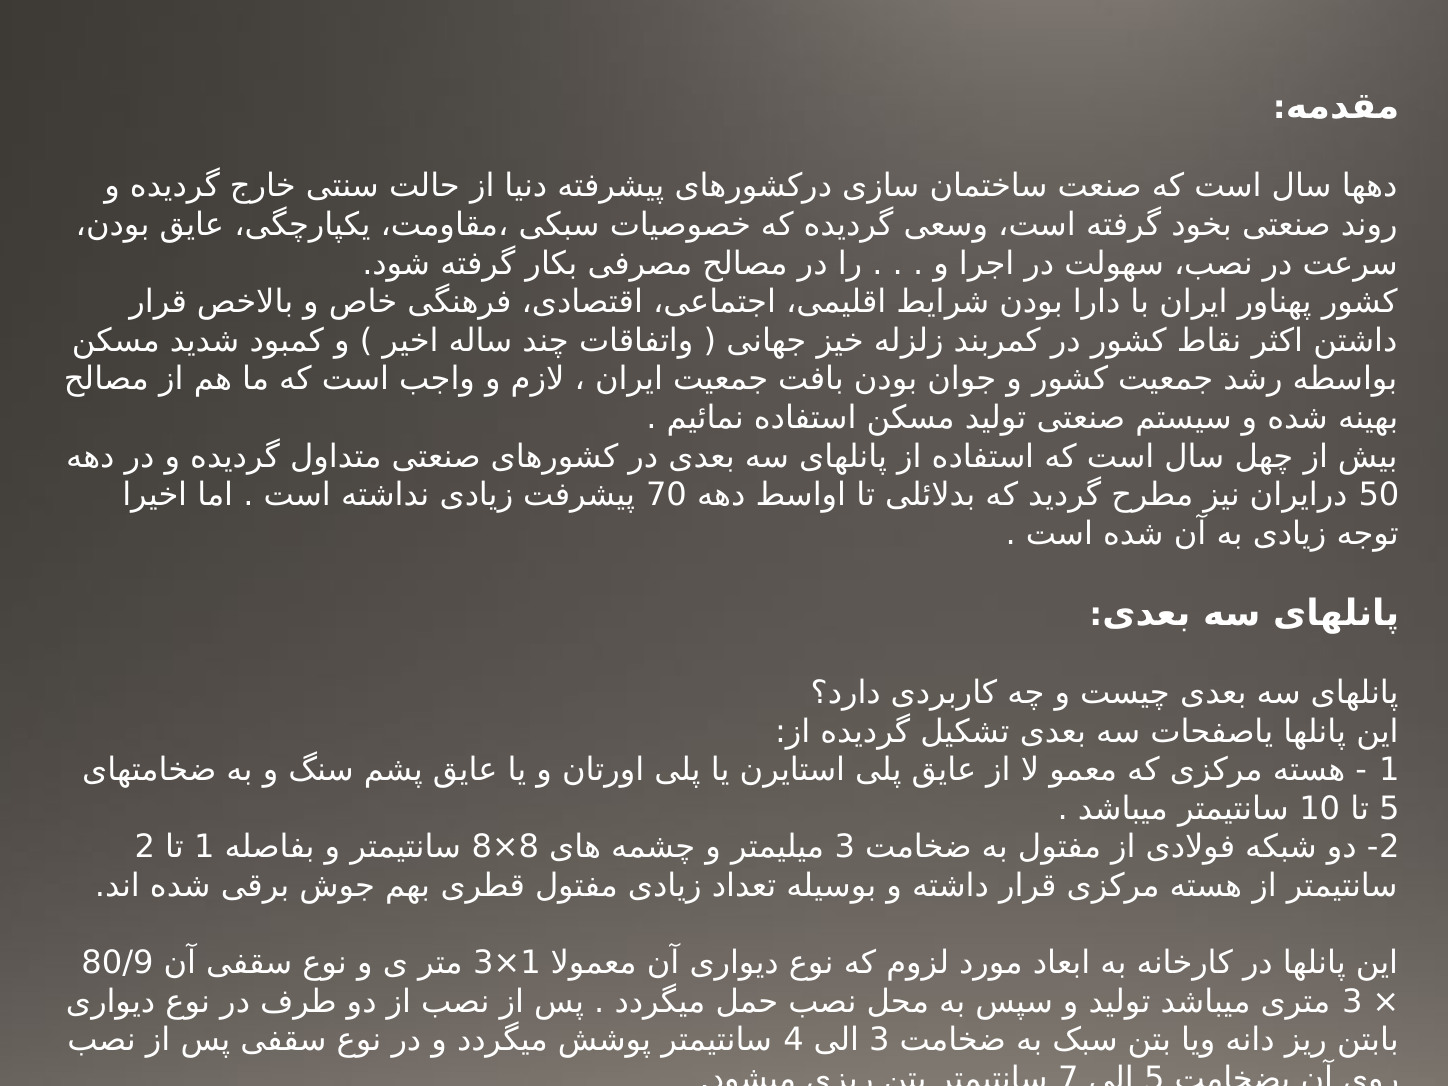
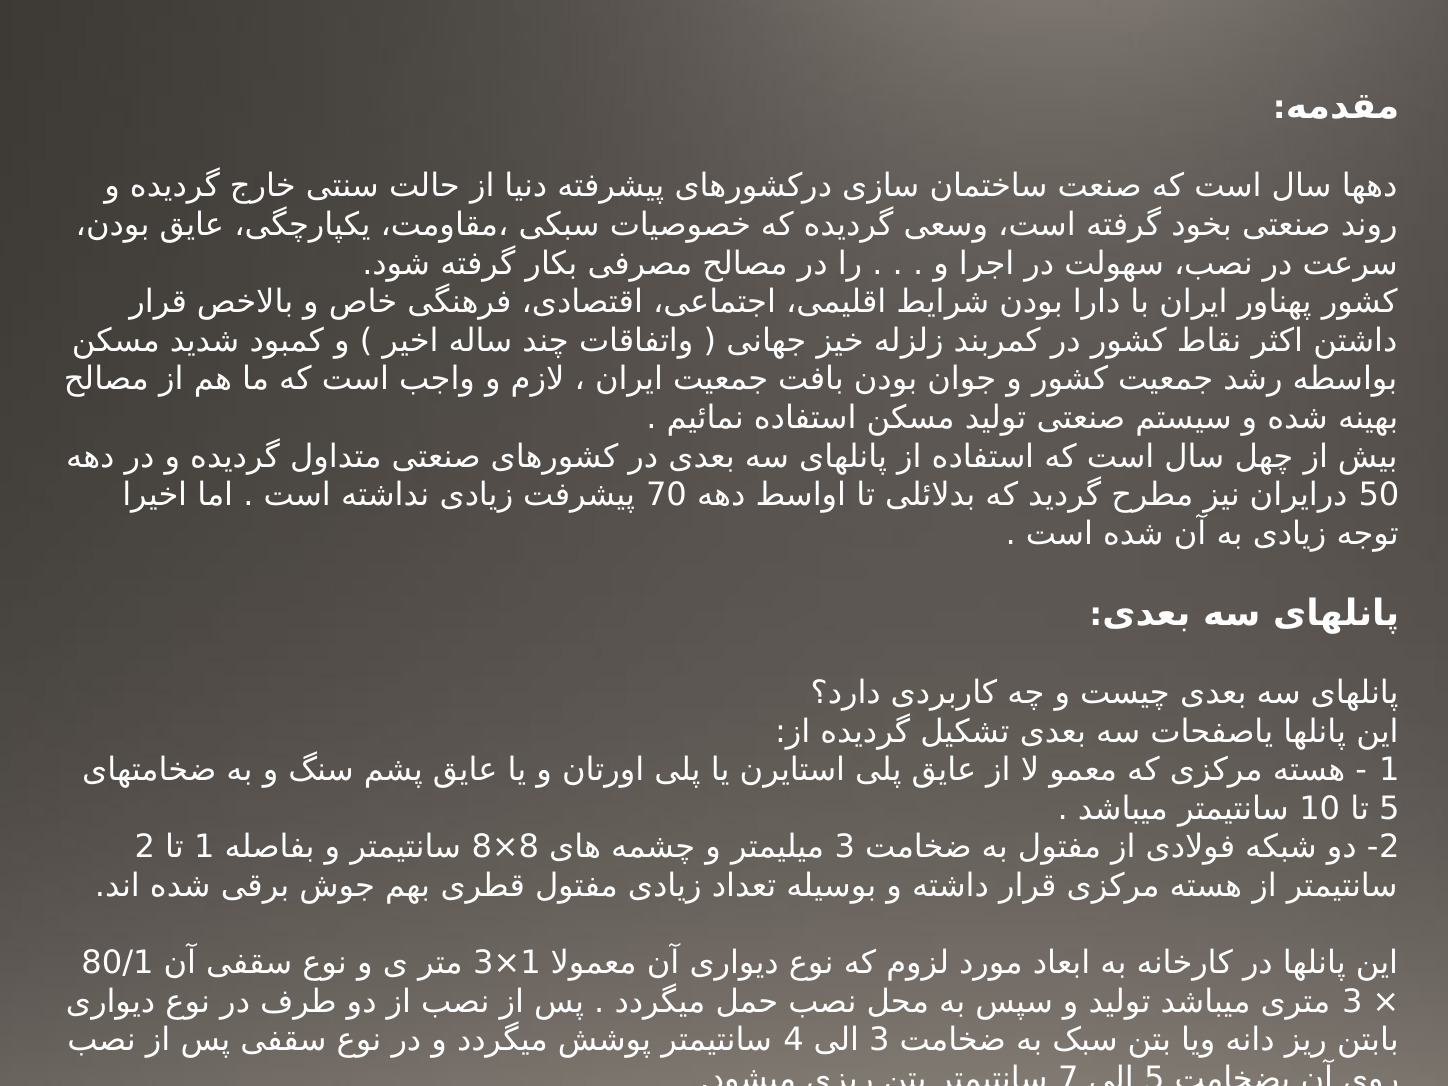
80/9: 80/9 -> 80/1 (117, 963)
